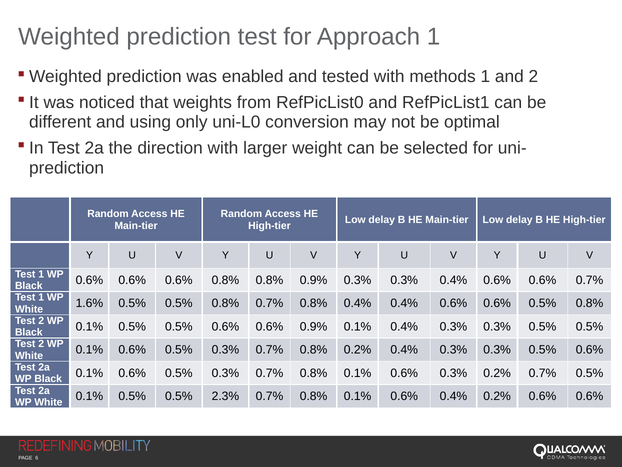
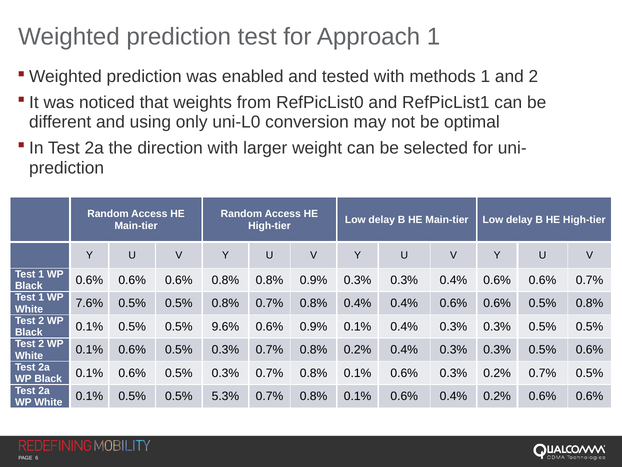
1.6%: 1.6% -> 7.6% (89, 303)
0.5% 0.5% 0.6%: 0.6% -> 9.6% (225, 326)
2.3%: 2.3% -> 5.3% (225, 396)
